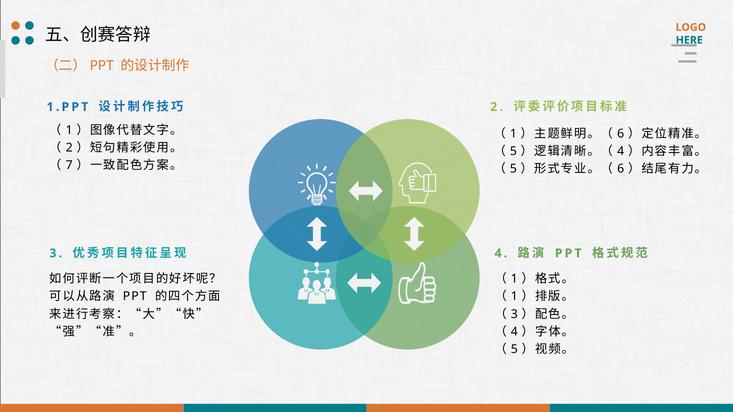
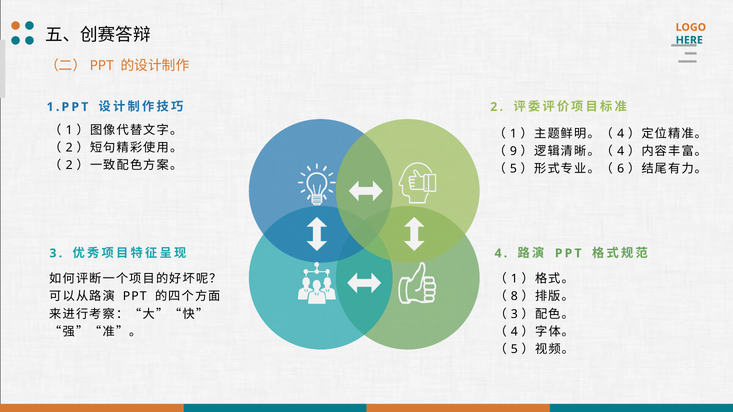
6: 6 -> 4 (621, 134)
5: 5 -> 9 (513, 151)
7: 7 -> 2 (69, 165)
1: 1 -> 8 (514, 297)
